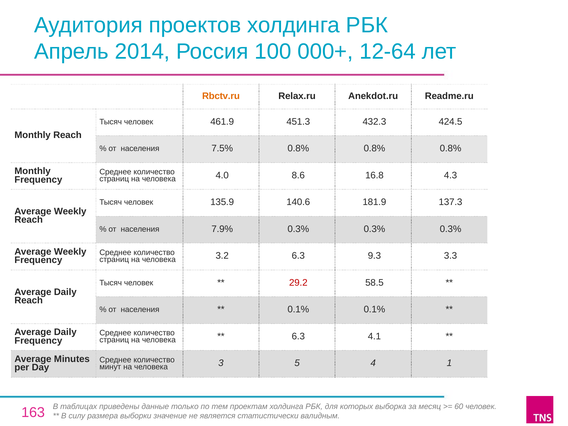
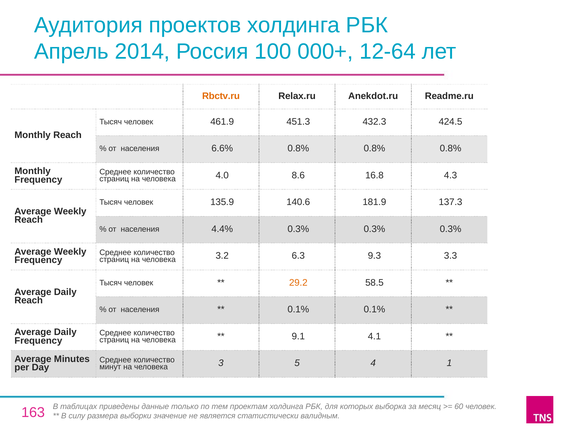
7.5%: 7.5% -> 6.6% (222, 149)
7.9%: 7.9% -> 4.4% (222, 229)
29.2 colour: red -> orange (298, 283)
6.3: 6.3 -> 9.1 (298, 336)
